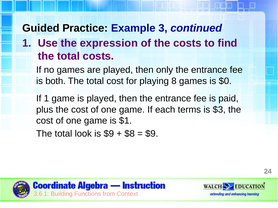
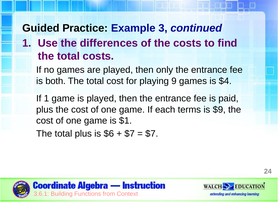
expression: expression -> differences (109, 43)
8: 8 -> 9 (174, 81)
$0: $0 -> $4 (225, 81)
$3: $3 -> $9 (219, 110)
total look: look -> plus (83, 134)
is $9: $9 -> $6 (109, 134)
$8: $8 -> $7 (130, 134)
$9: $9 -> $7 (152, 134)
